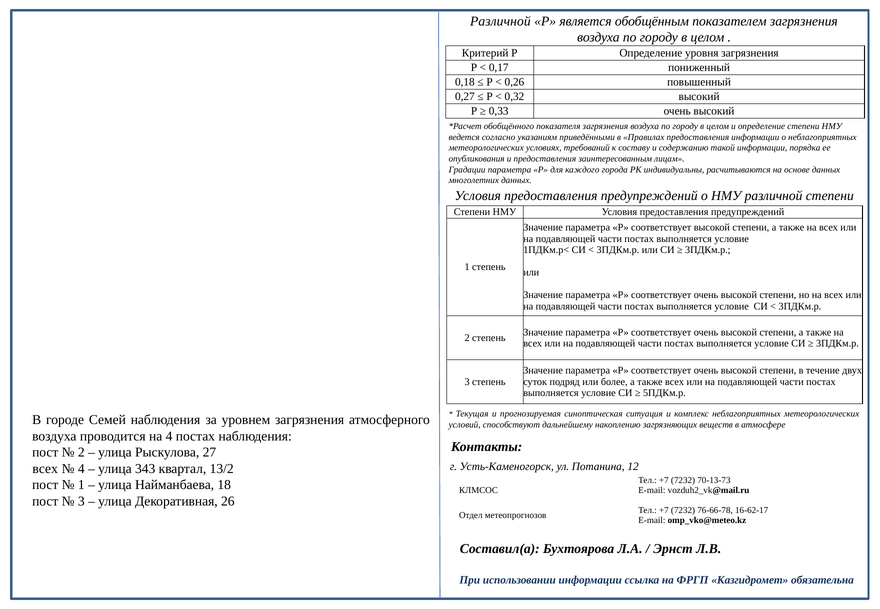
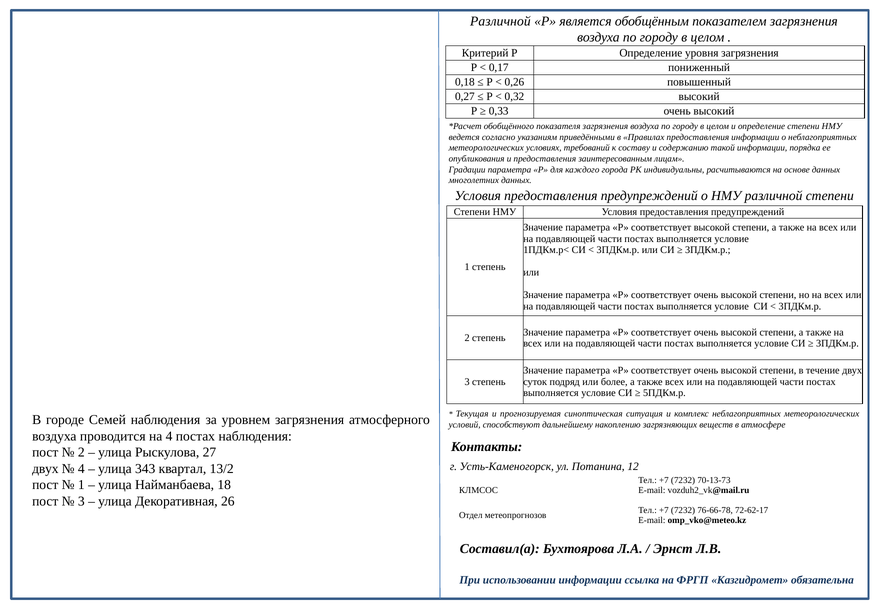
всех: всех -> двух (45, 469)
16-62-17: 16-62-17 -> 72-62-17 (752, 510)
